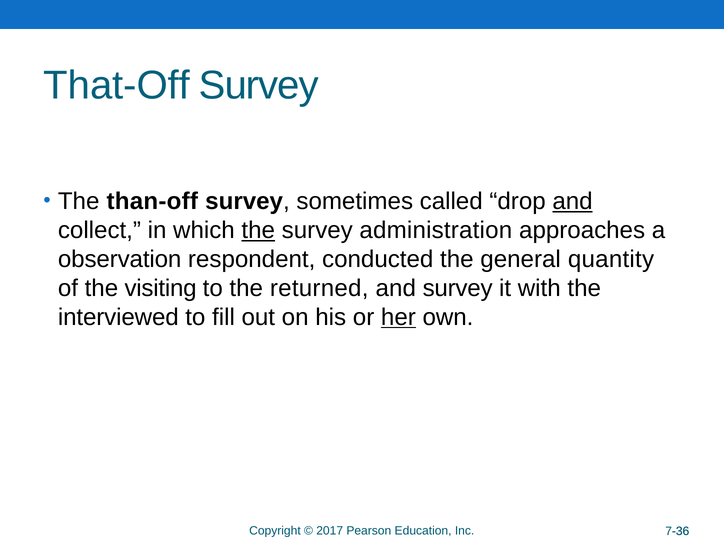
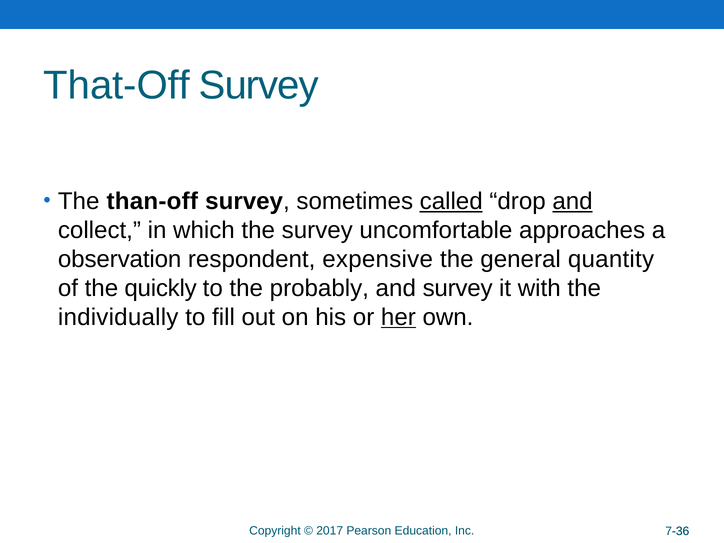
called underline: none -> present (451, 201)
the underline: present -> none (258, 230)
administration: administration -> uncomfortable (436, 230)
conducted: conducted -> expensive (378, 259)
visiting: visiting -> quickly (161, 288)
returned: returned -> probably (319, 288)
interviewed: interviewed -> individually (118, 317)
